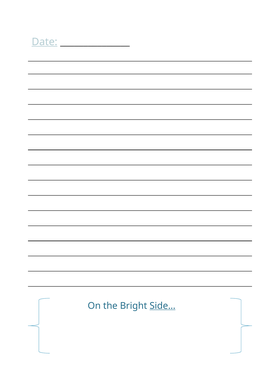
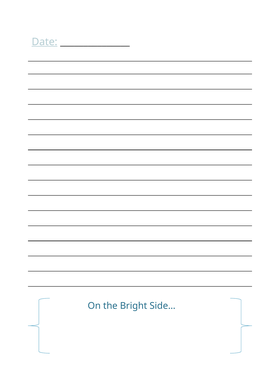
Side… underline: present -> none (163, 305)
